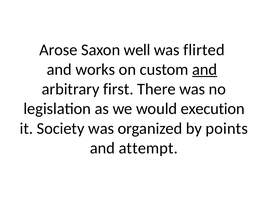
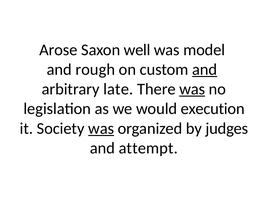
flirted: flirted -> model (204, 50)
works: works -> rough (95, 69)
first: first -> late (118, 89)
was underline: none -> present (192, 89)
was underline: none -> present (101, 128)
points: points -> judges (227, 128)
